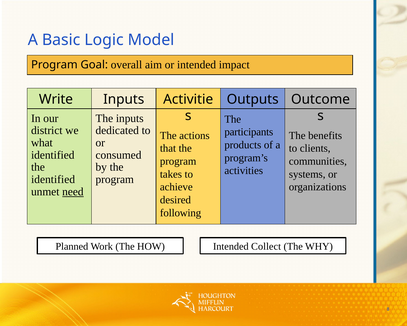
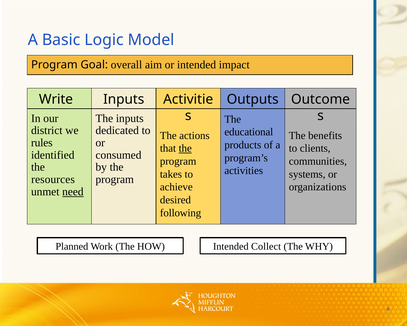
participants: participants -> educational (249, 132)
what: what -> rules (42, 143)
the underline: none -> present (185, 148)
identified: identified -> resources (53, 179)
